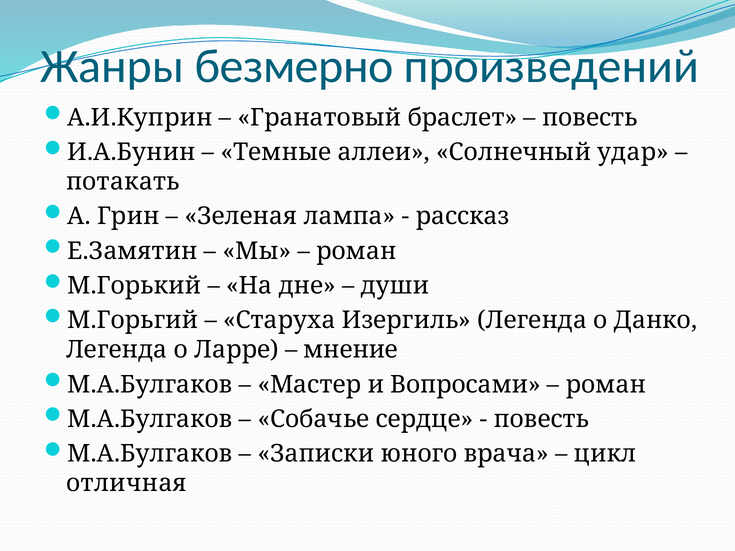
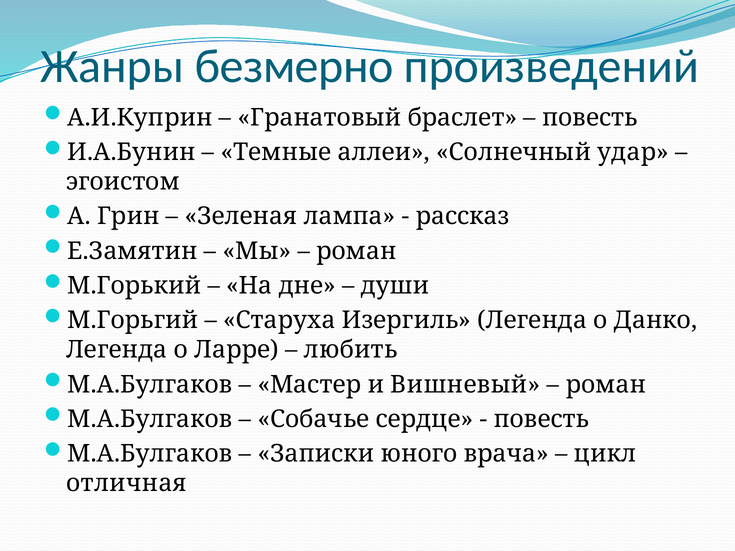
потакать: потакать -> эгоистом (123, 182)
мнение: мнение -> любить (351, 350)
Вопросами: Вопросами -> Вишневый (465, 385)
